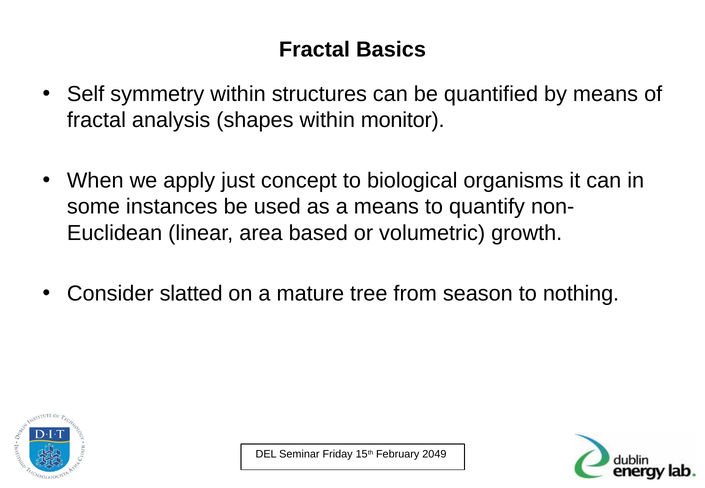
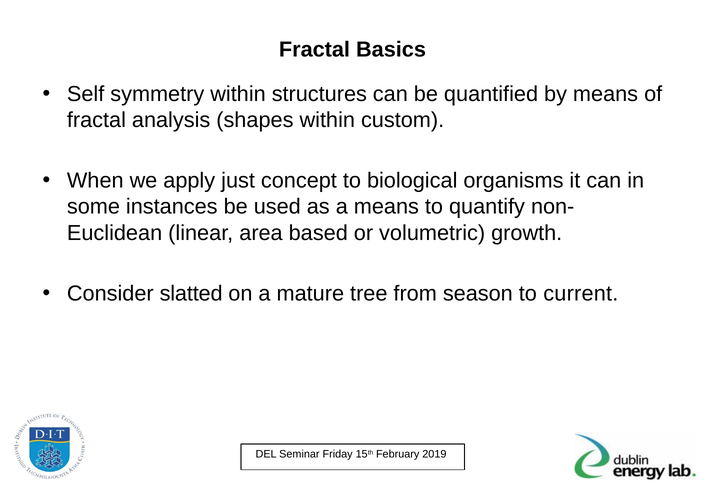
monitor: monitor -> custom (403, 120)
nothing: nothing -> current (581, 294)
2049: 2049 -> 2019 (434, 454)
